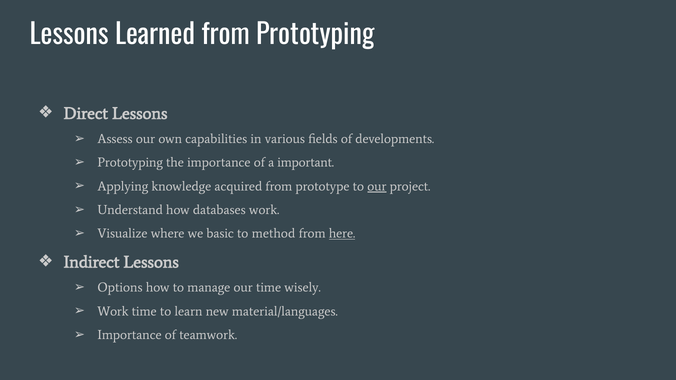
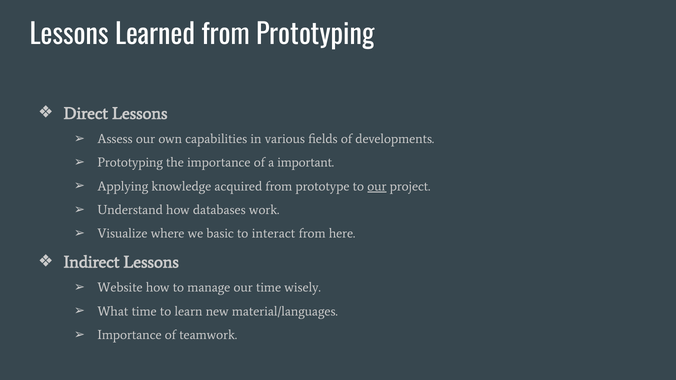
method: method -> interact (273, 234)
here underline: present -> none (342, 234)
Options: Options -> Website (120, 288)
Work: Work -> What (113, 311)
